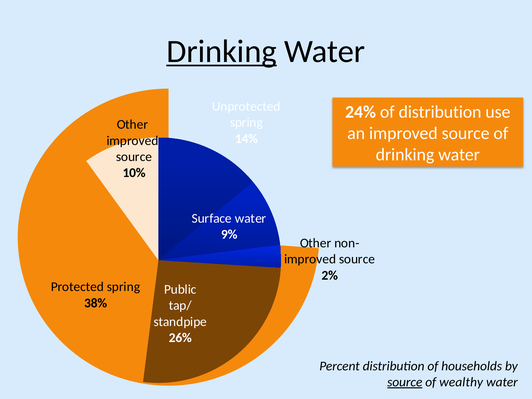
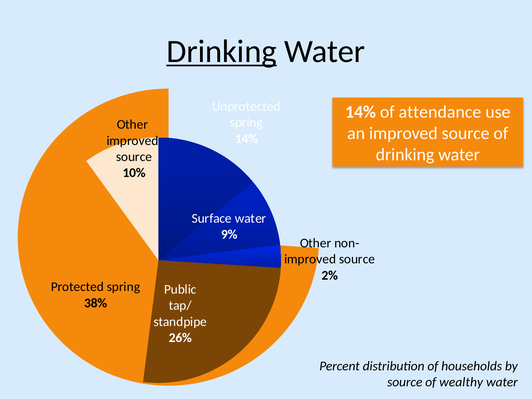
24%: 24% -> 14% (361, 112)
of distribution: distribution -> attendance (440, 112)
source underline: present -> none (405, 382)
